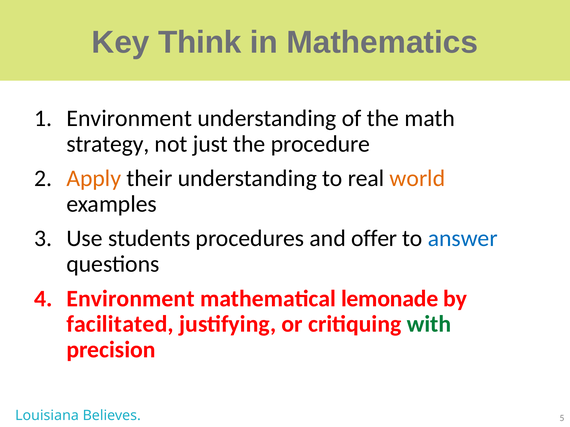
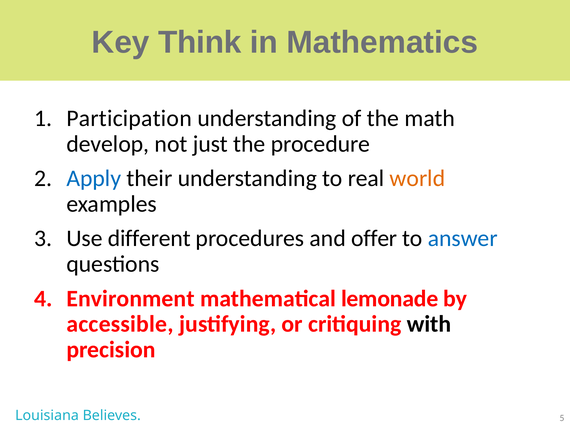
Environment: Environment -> Participation (129, 119)
strategy: strategy -> develop (108, 144)
Apply colour: orange -> blue (94, 179)
students: students -> different (149, 239)
facilitated: facilitated -> accessible (120, 325)
with colour: green -> black (429, 325)
